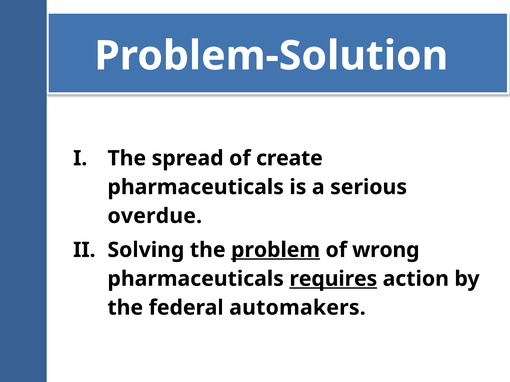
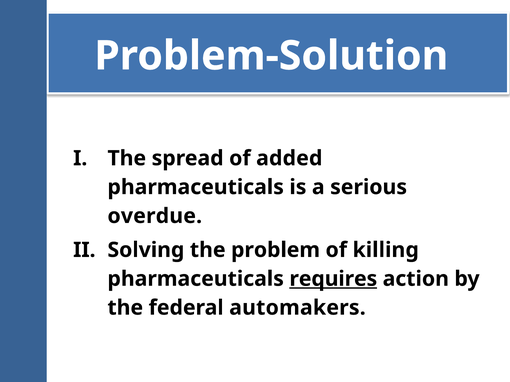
create: create -> added (289, 158)
problem underline: present -> none (276, 250)
wrong: wrong -> killing (386, 250)
